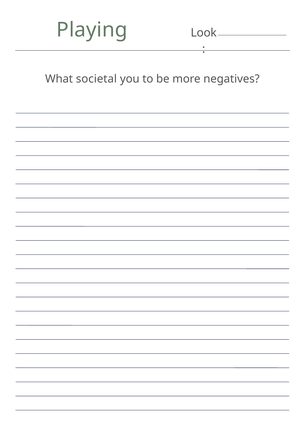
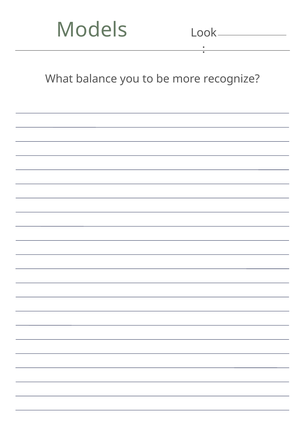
Playing: Playing -> Models (92, 30)
societal: societal -> balance (96, 79)
negatives: negatives -> recognize (232, 79)
